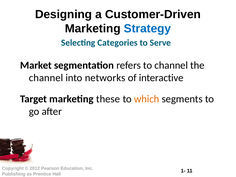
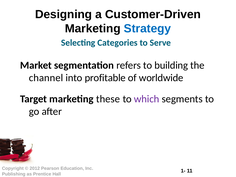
to channel: channel -> building (171, 65)
networks: networks -> profitable (105, 78)
interactive: interactive -> worldwide (161, 78)
which colour: orange -> purple (147, 99)
